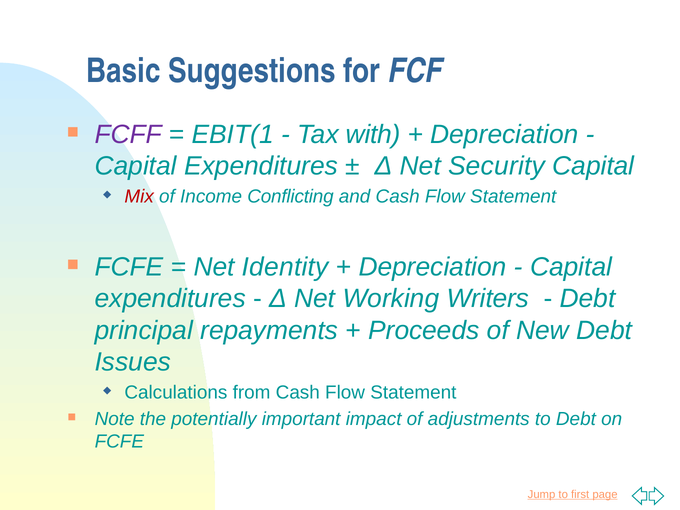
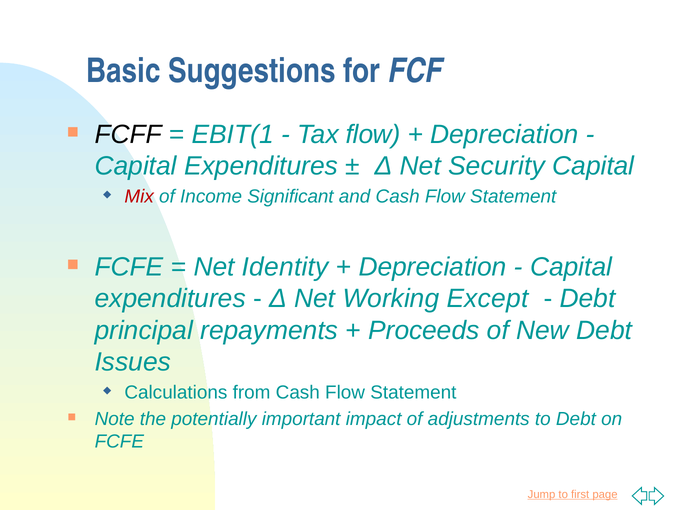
FCFF colour: purple -> black (128, 134)
Tax with: with -> flow (373, 134)
Conflicting: Conflicting -> Significant (290, 197)
Writers: Writers -> Except (488, 299)
